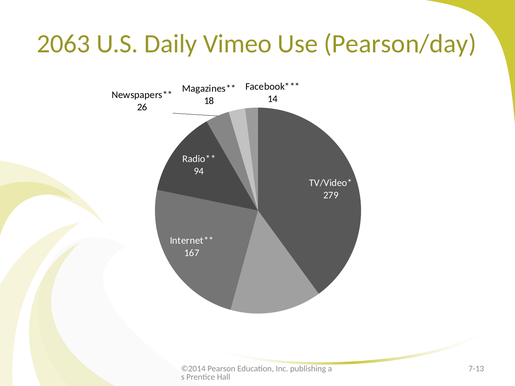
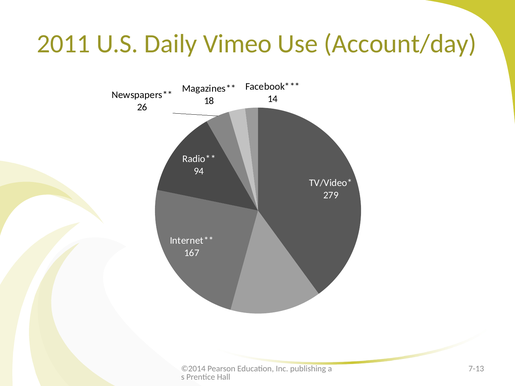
2063: 2063 -> 2011 (64, 44)
Pearson/day: Pearson/day -> Account/day (400, 44)
